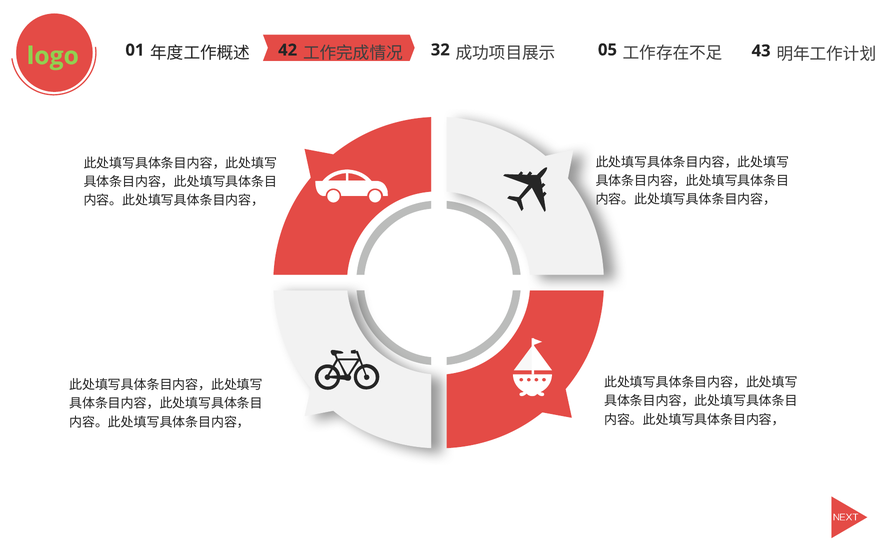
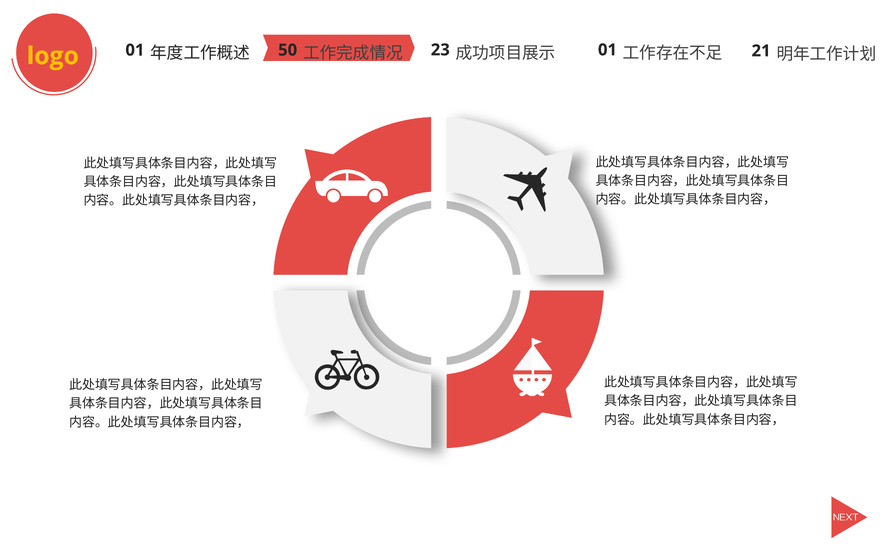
logo colour: light green -> yellow (53, 56)
42: 42 -> 50 (288, 50)
32: 32 -> 23 (440, 50)
05: 05 -> 01 (607, 50)
43: 43 -> 21 (761, 51)
